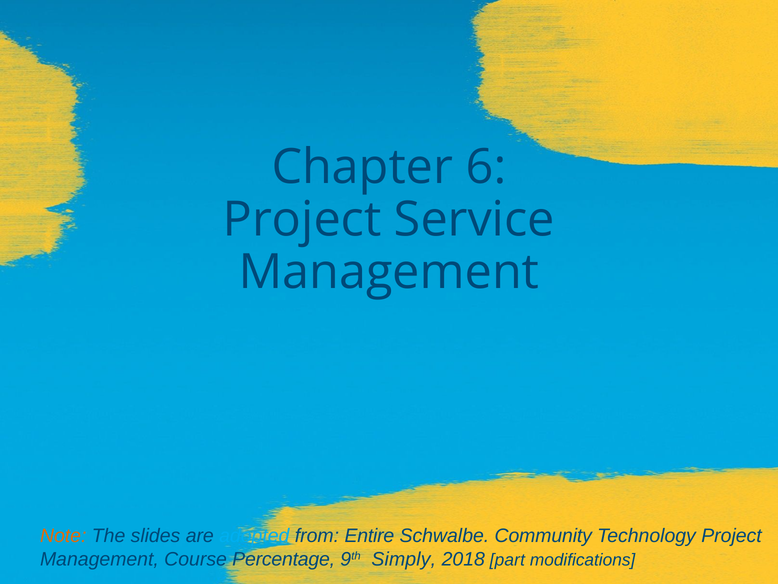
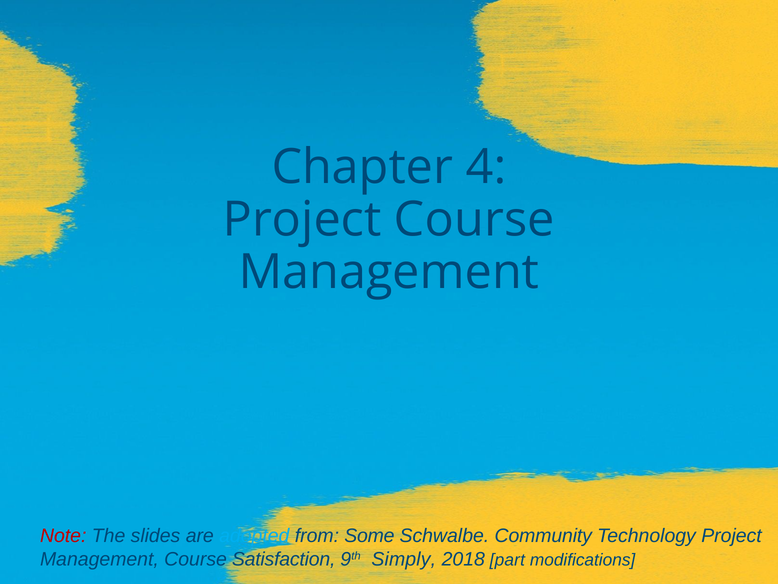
6: 6 -> 4 (486, 167)
Project Service: Service -> Course (474, 220)
Note colour: orange -> red (63, 535)
Entire: Entire -> Some (369, 535)
Percentage: Percentage -> Satisfaction (284, 559)
